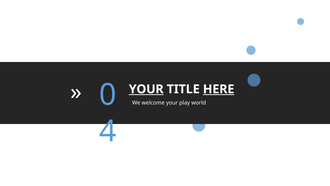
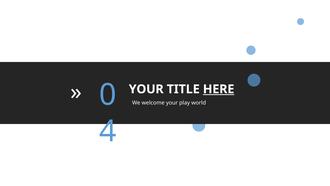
YOUR underline: present -> none (146, 89)
